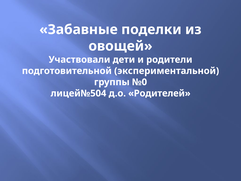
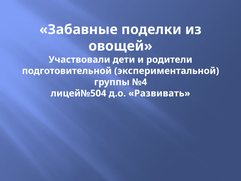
№0: №0 -> №4 (140, 82)
Родителей: Родителей -> Развивать (159, 93)
